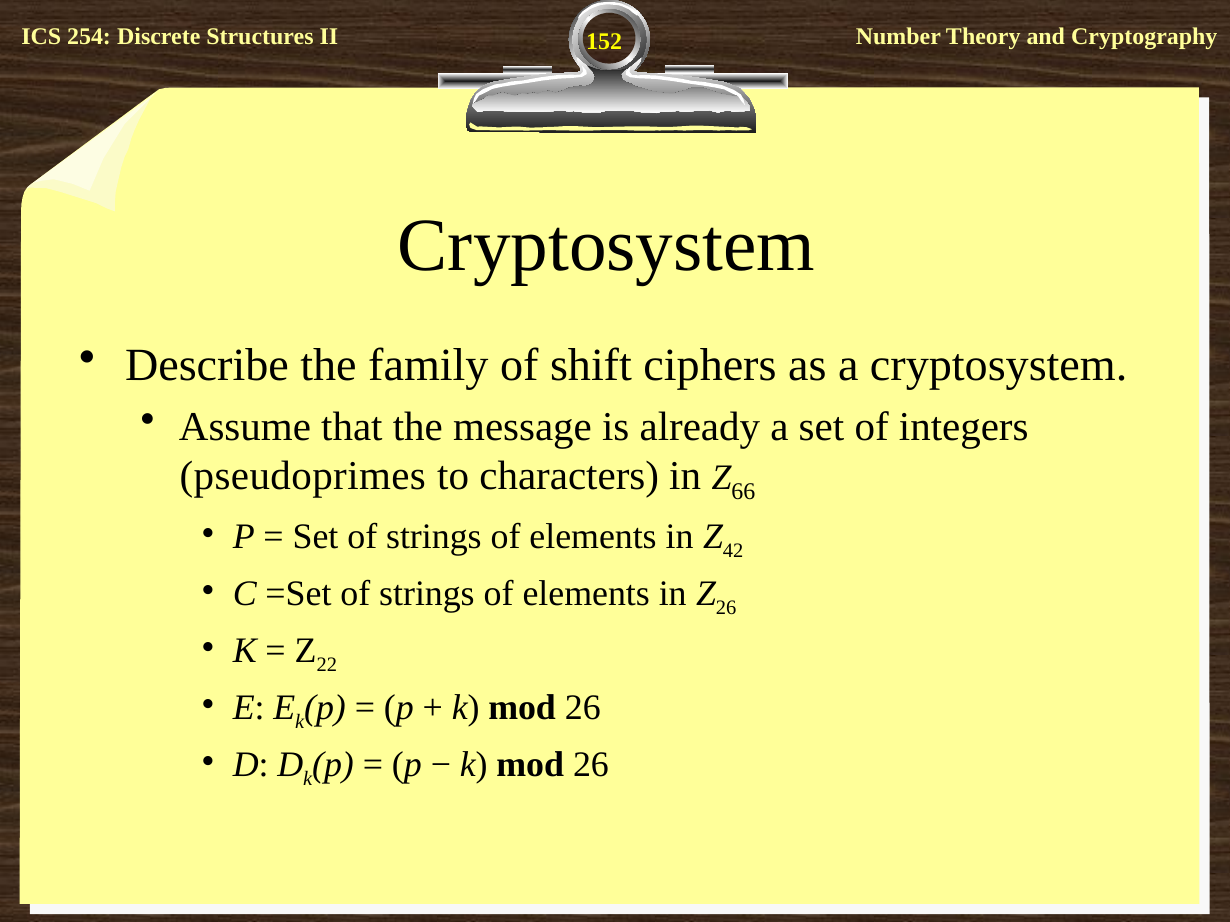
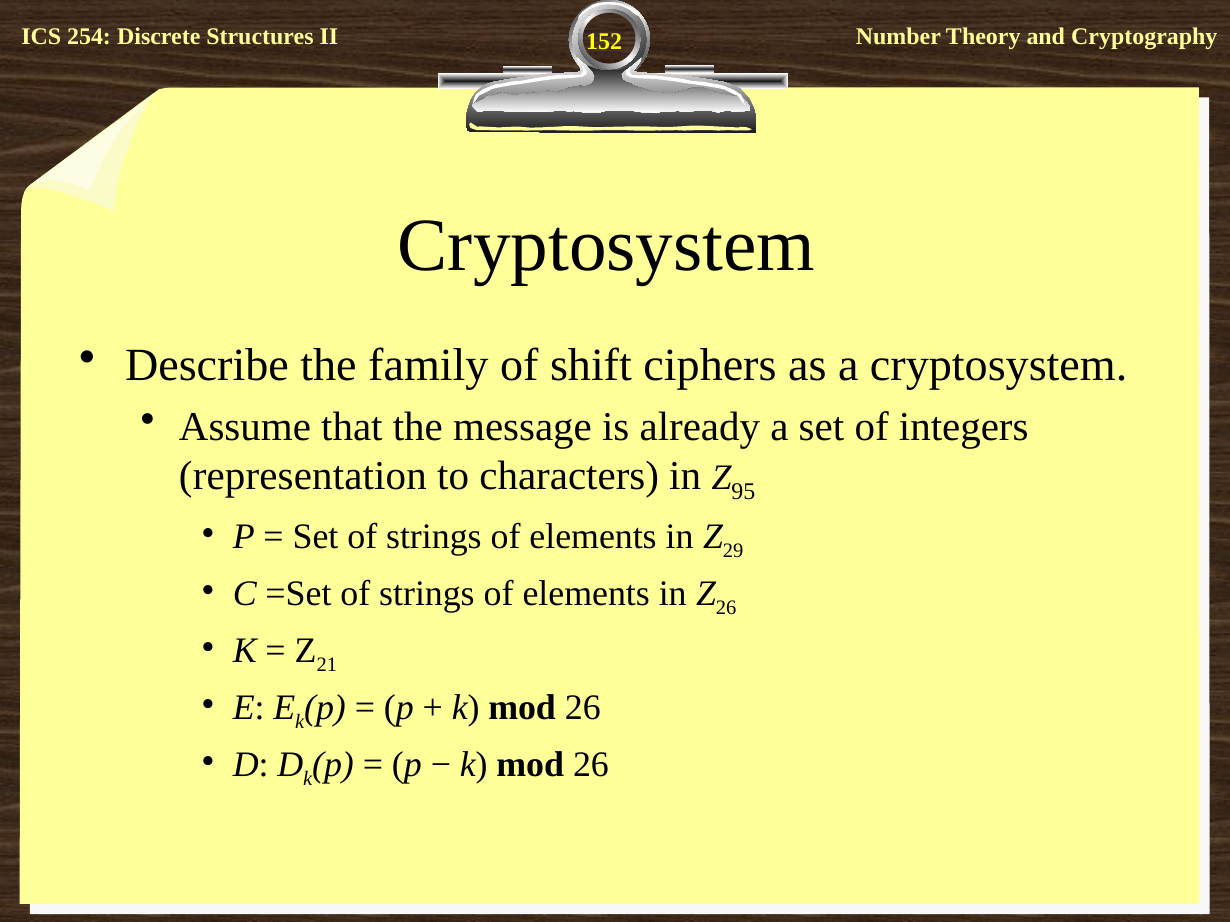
pseudoprimes: pseudoprimes -> representation (303, 476)
66: 66 -> 95 (743, 492)
42: 42 -> 29 (733, 551)
22: 22 -> 21 (327, 665)
